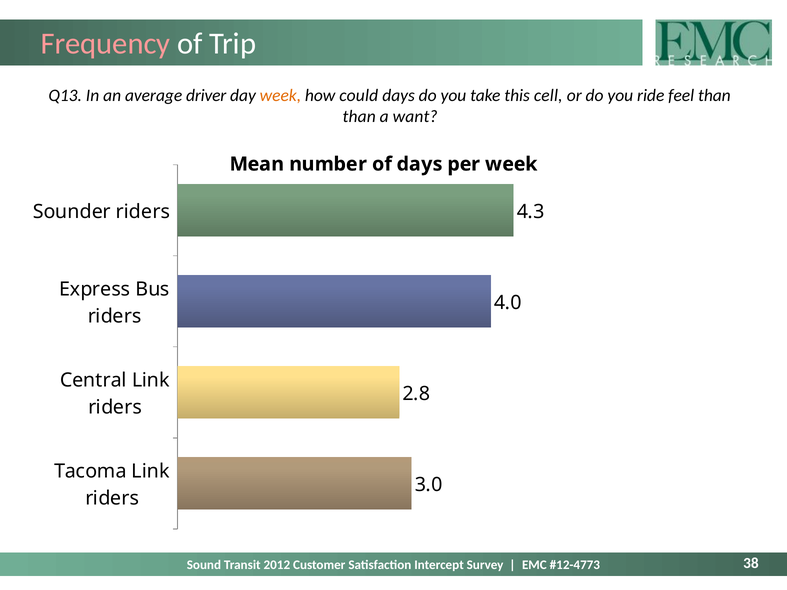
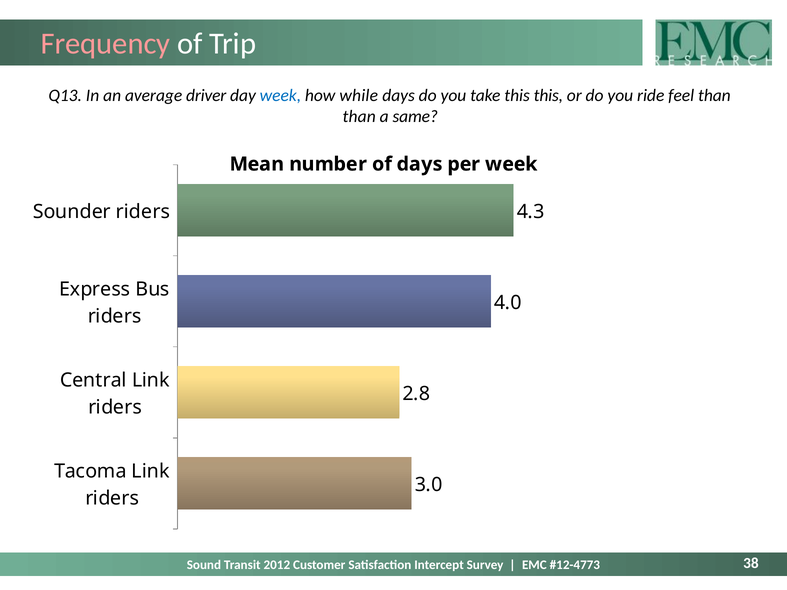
week colour: orange -> blue (280, 96)
could: could -> while (359, 96)
this cell: cell -> this (548, 96)
want: want -> same (415, 117)
